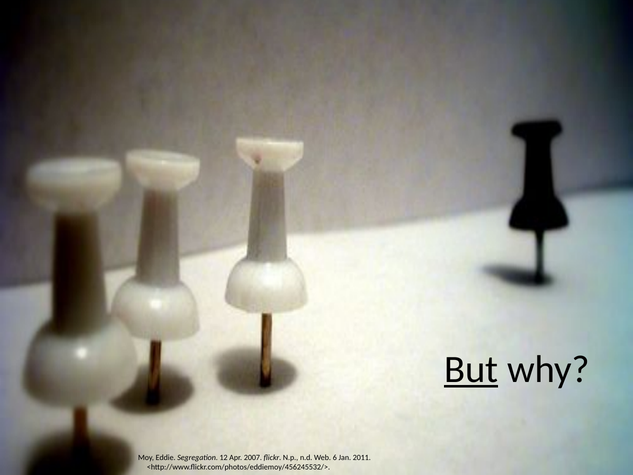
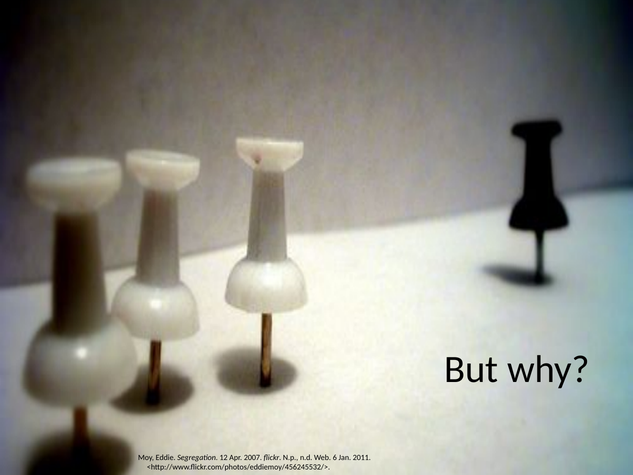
But underline: present -> none (471, 369)
